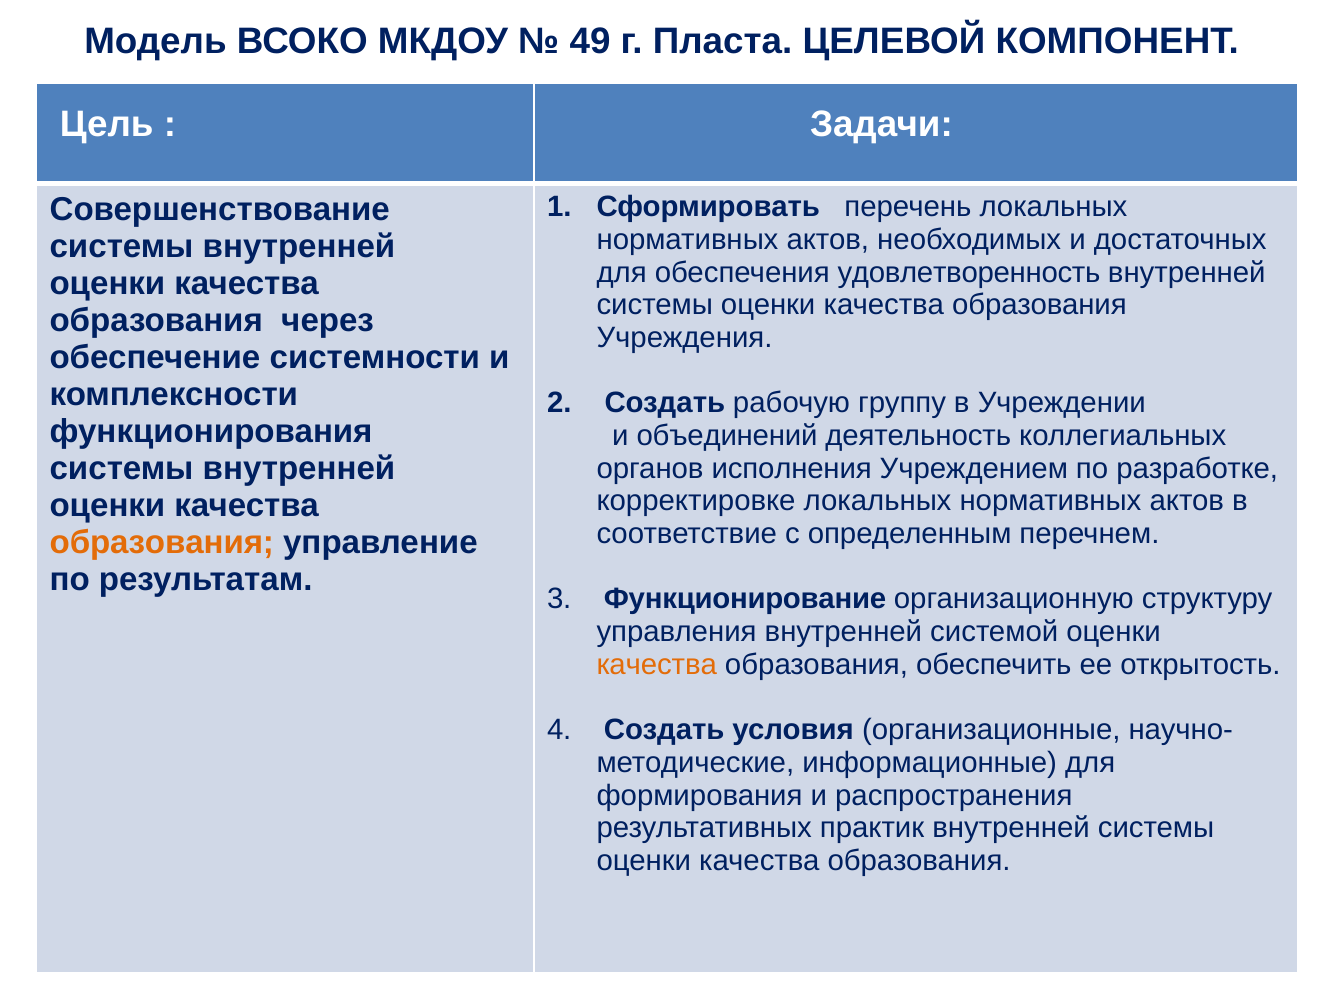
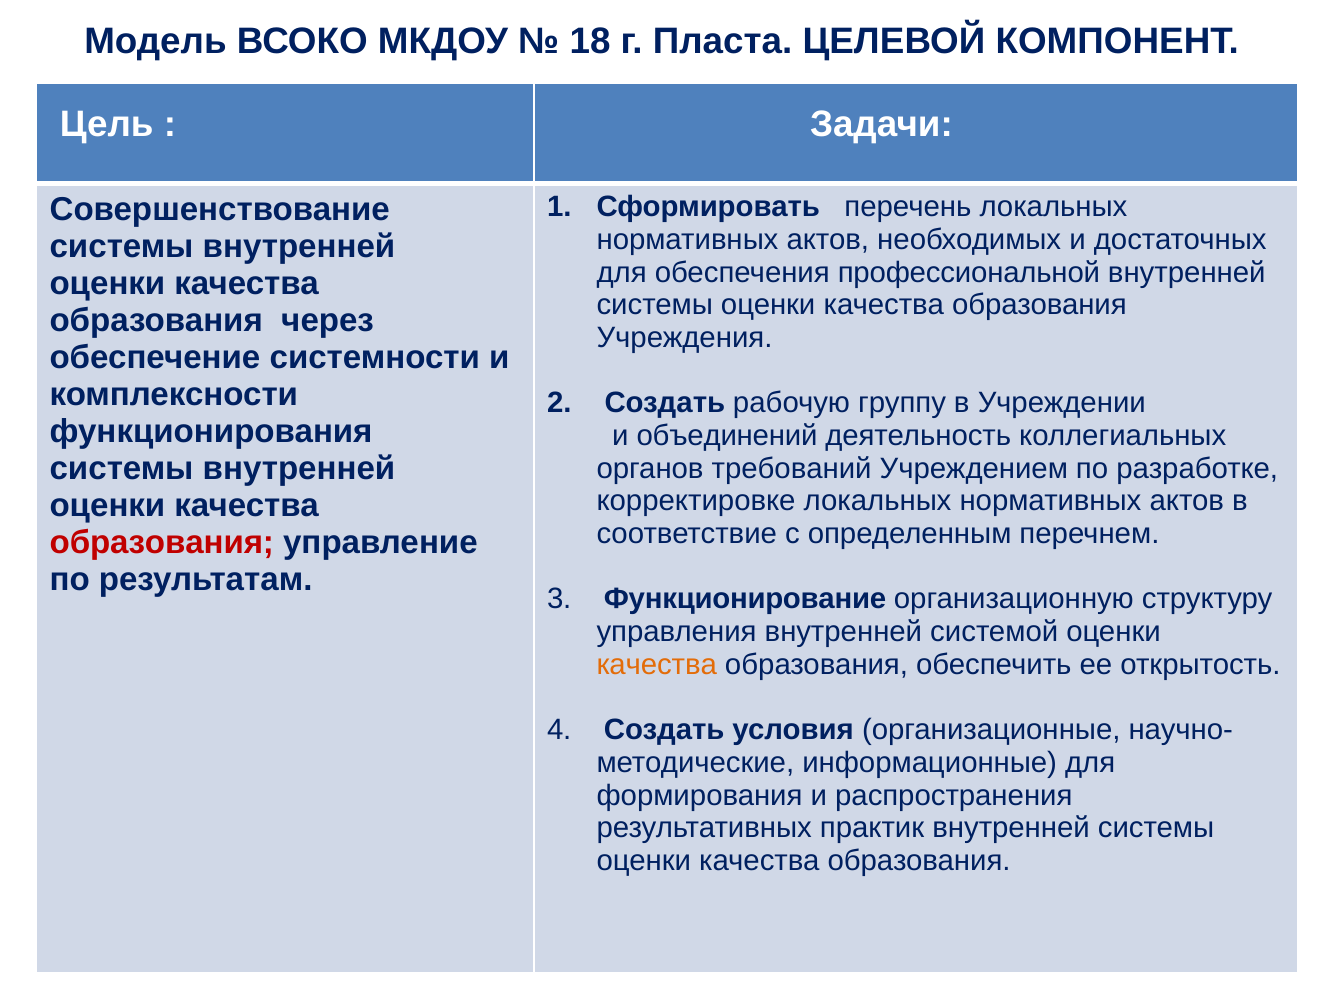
49: 49 -> 18 (590, 41)
удовлетворенность: удовлетворенность -> профессиональной (969, 272)
исполнения: исполнения -> требований (792, 469)
образования colour: orange -> red (162, 543)
